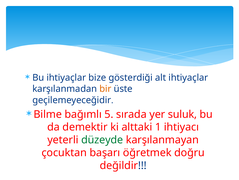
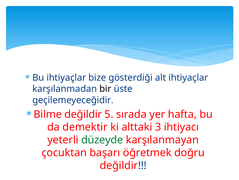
bir colour: orange -> black (105, 89)
Bilme bağımlı: bağımlı -> değildir (83, 114)
suluk: suluk -> hafta (182, 114)
1: 1 -> 3 (158, 127)
